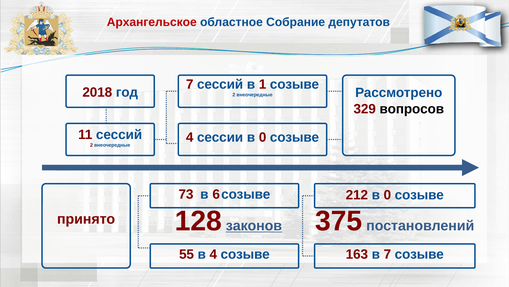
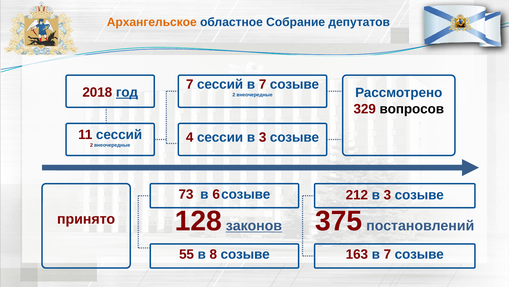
Архангельское colour: red -> orange (152, 22)
сессий в 1: 1 -> 7 (263, 84)
год underline: none -> present (127, 92)
сессии в 0: 0 -> 3 (263, 137)
212 в 0: 0 -> 3 (387, 195)
в 4: 4 -> 8 (213, 254)
